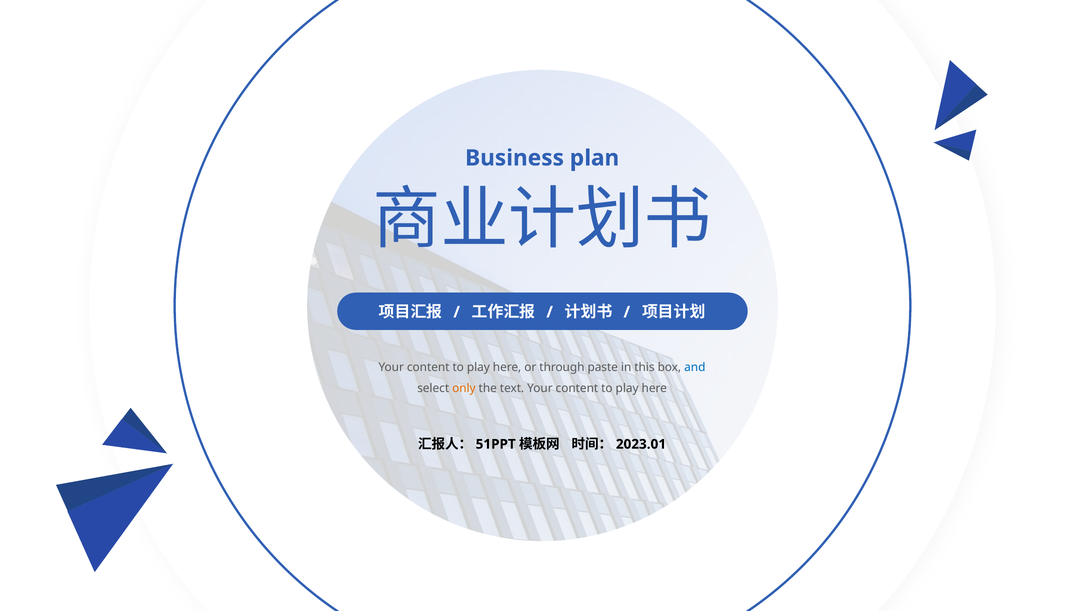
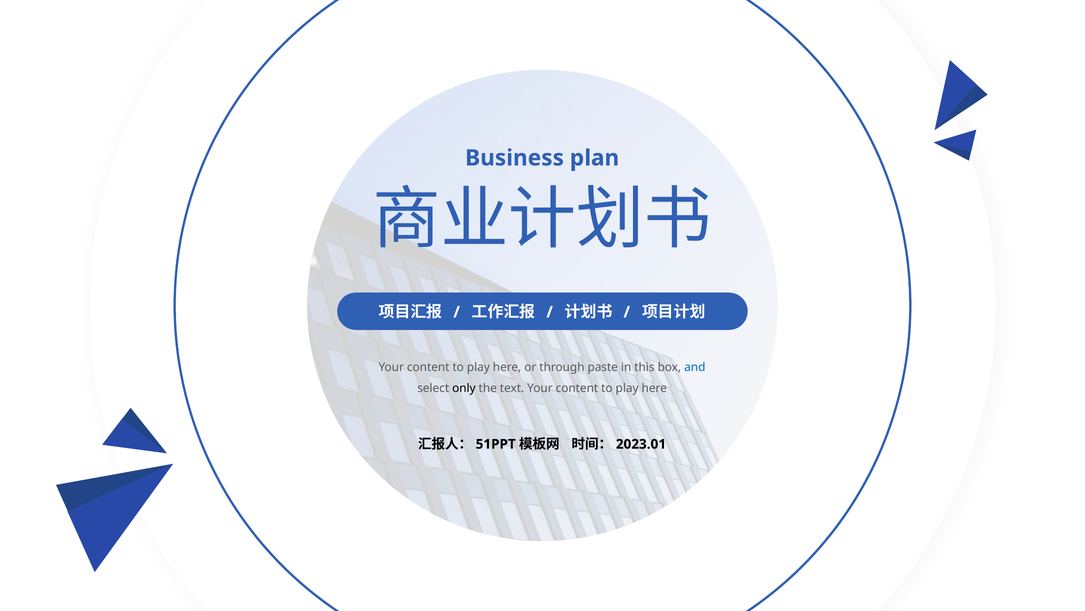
only colour: orange -> black (464, 388)
